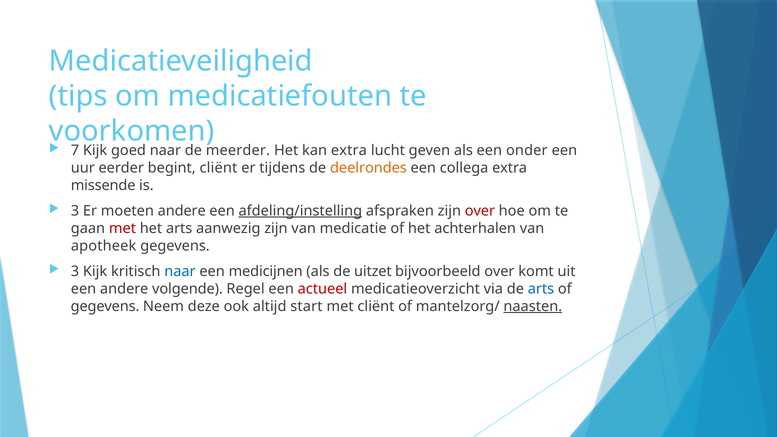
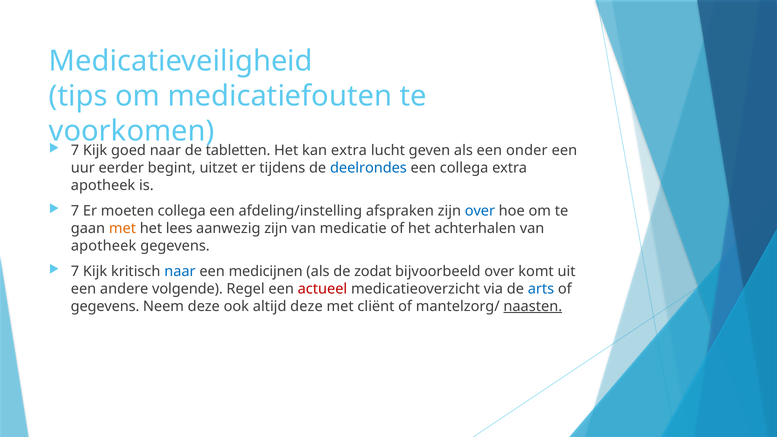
meerder: meerder -> tabletten (238, 150)
begint cliënt: cliënt -> uitzet (219, 168)
deelrondes colour: orange -> blue (368, 168)
missende: missende -> apotheek (103, 185)
3: 3 -> 7 (75, 211)
moeten andere: andere -> collega (182, 211)
afdeling/instelling underline: present -> none (300, 211)
over colour: red -> blue (480, 211)
met colour: red -> orange (122, 228)
het arts: arts -> lees (179, 228)
3: 3 -> 7 (75, 271)
uitzet: uitzet -> zodat (373, 271)
altijd start: start -> deze (306, 306)
